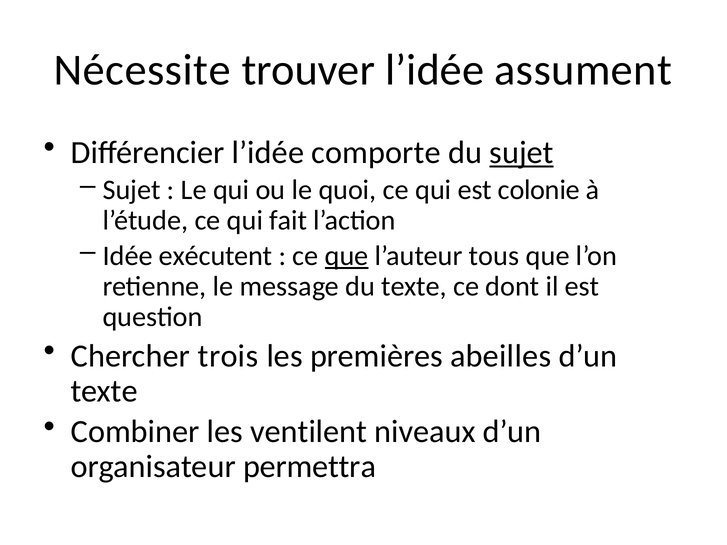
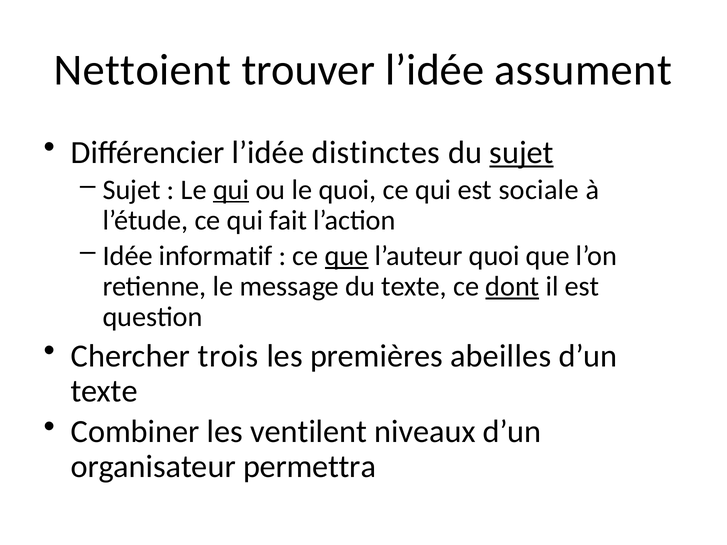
Nécessite: Nécessite -> Nettoient (142, 70)
comporte: comporte -> distinctes (376, 153)
qui underline: none -> present (231, 190)
colonie: colonie -> sociale (539, 190)
exécutent: exécutent -> informatif (216, 256)
l’auteur tous: tous -> quoi (494, 256)
dont underline: none -> present (512, 287)
